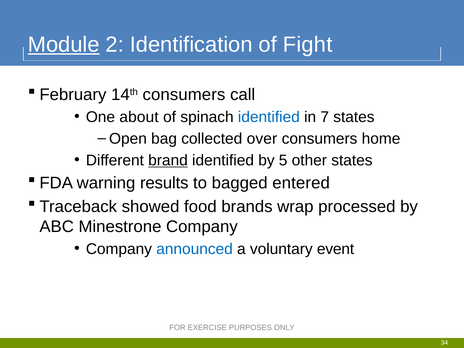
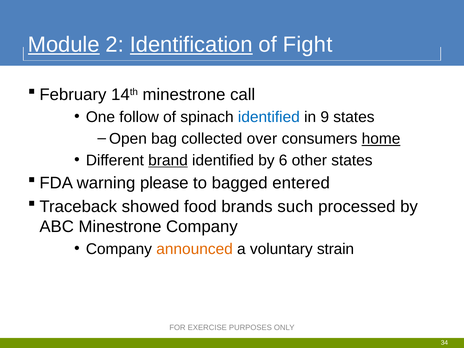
Identification underline: none -> present (191, 44)
14th consumers: consumers -> minestrone (184, 95)
about: about -> follow (139, 117)
7: 7 -> 9 (325, 117)
home underline: none -> present (381, 139)
5: 5 -> 6 (283, 160)
results: results -> please (164, 183)
wrap: wrap -> such (295, 207)
announced colour: blue -> orange (195, 249)
event: event -> strain (336, 249)
